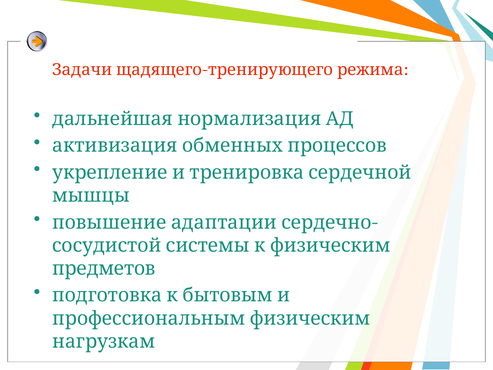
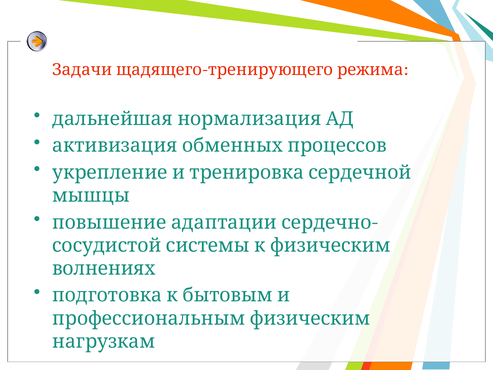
предметов: предметов -> волнениях (104, 268)
